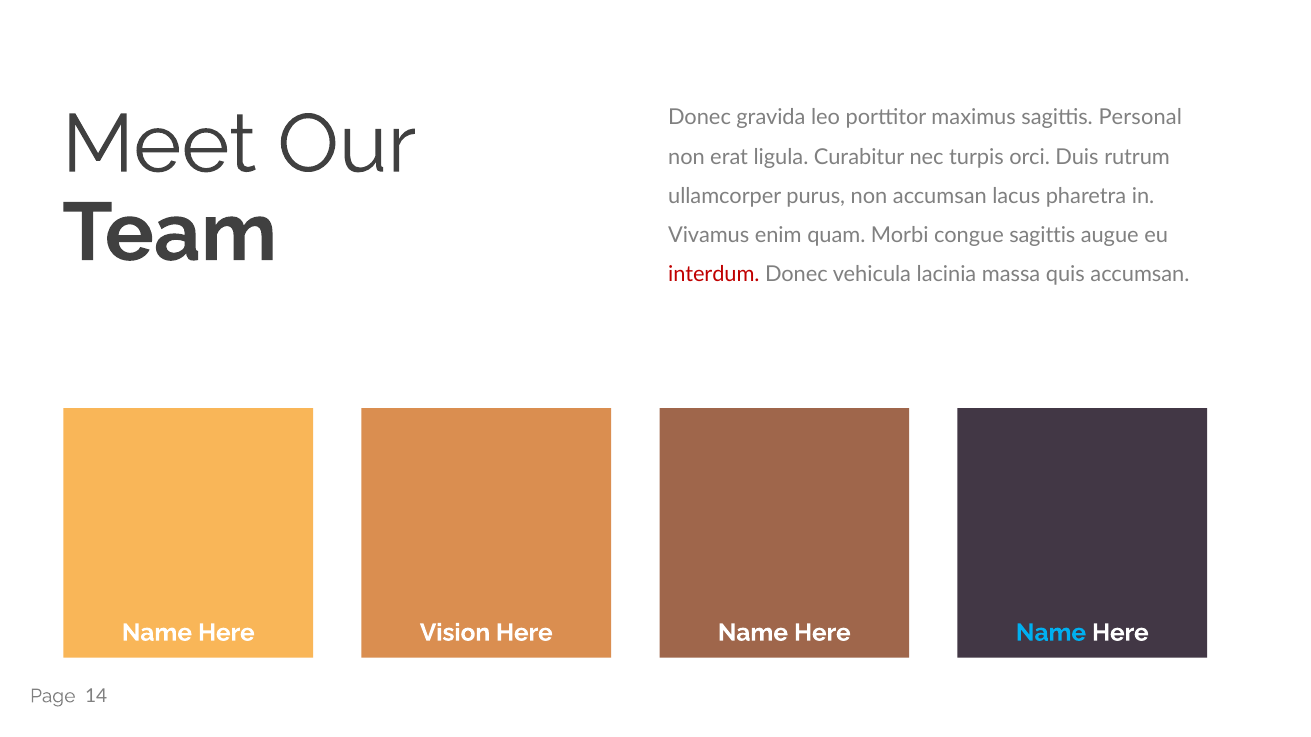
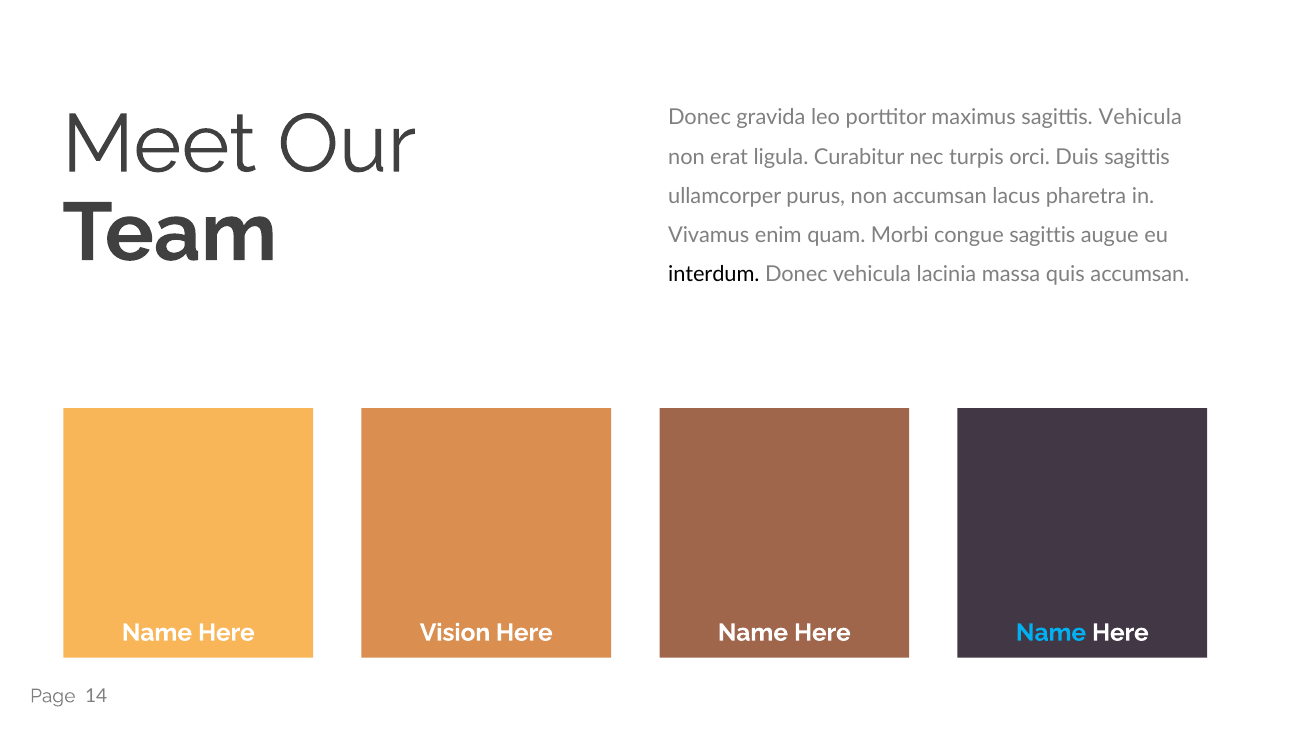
sagittis Personal: Personal -> Vehicula (1140, 118)
Duis rutrum: rutrum -> sagittis (1137, 157)
interdum colour: red -> black (714, 275)
